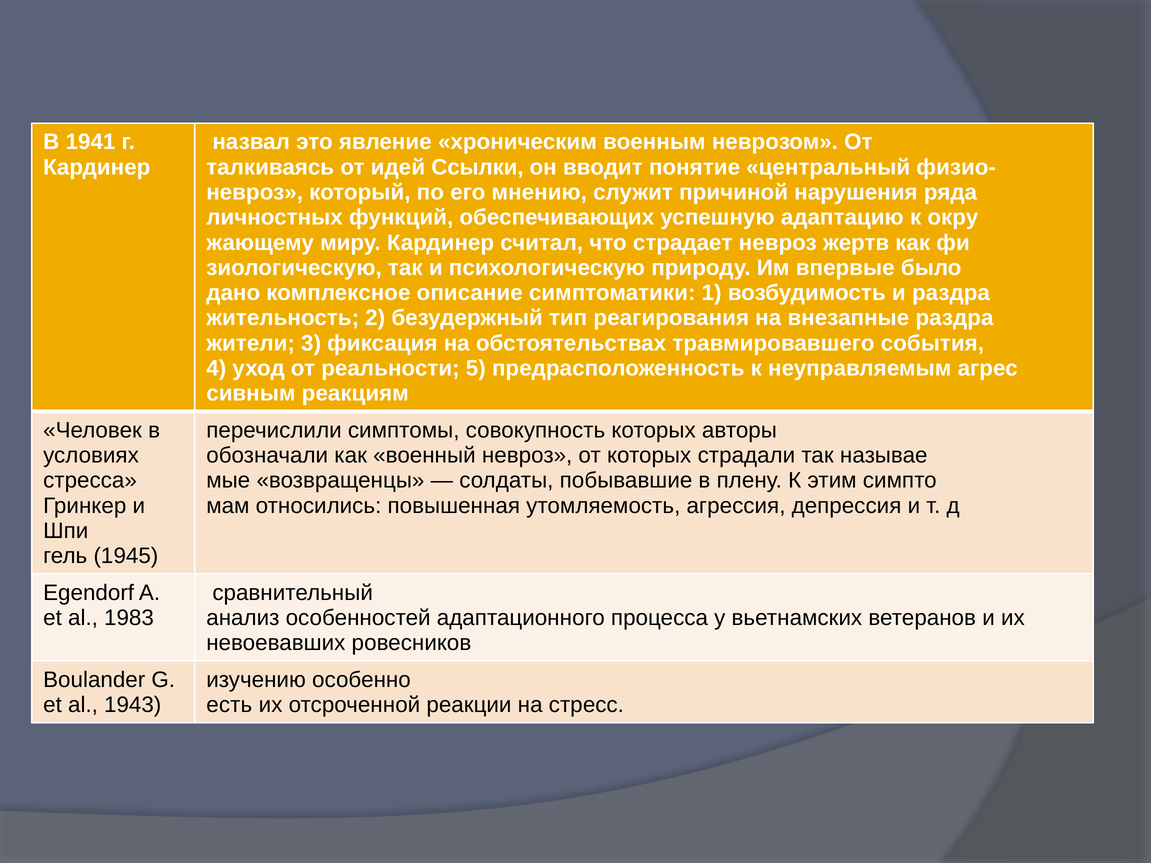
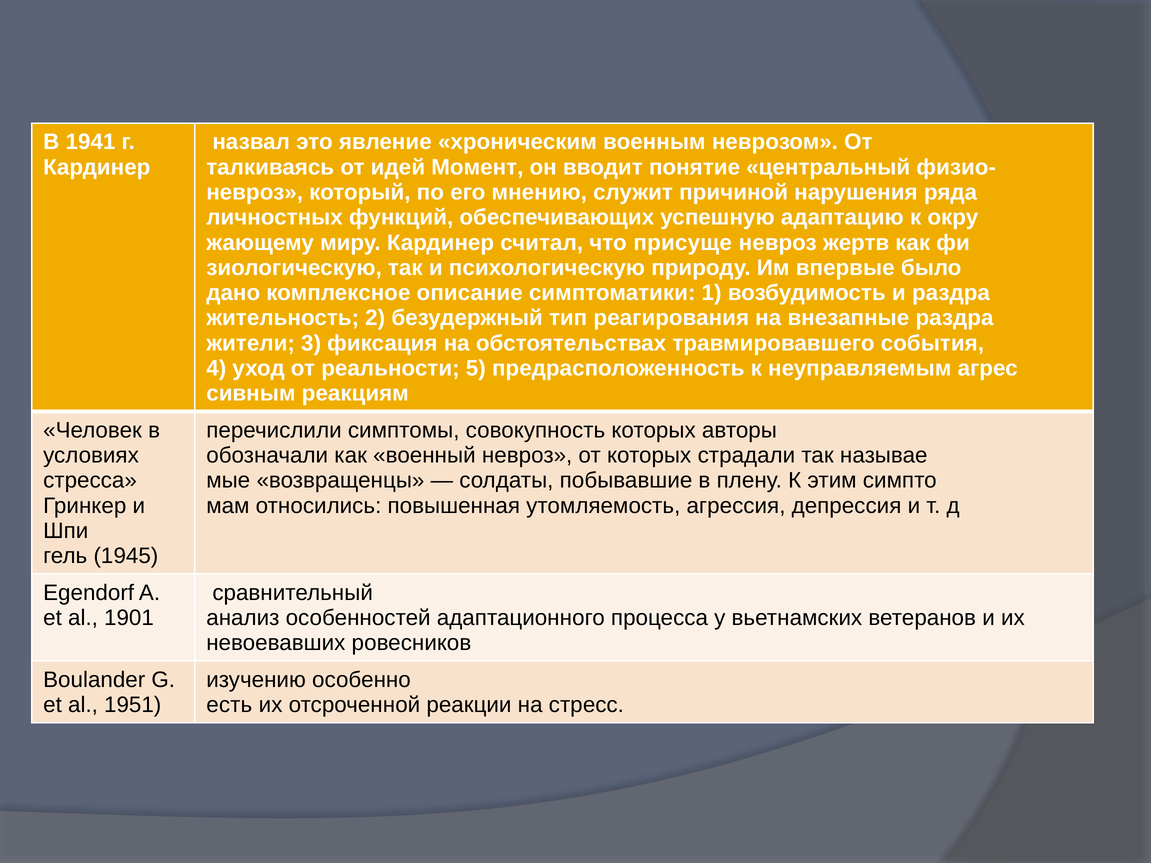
Ссылки: Ссылки -> Момент (477, 167)
страдает: страдает -> присуще (683, 243)
1983: 1983 -> 1901 (129, 618)
1943: 1943 -> 1951 (133, 705)
